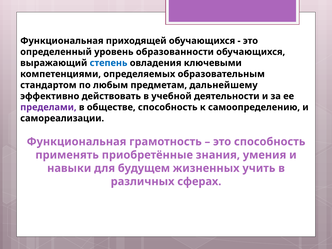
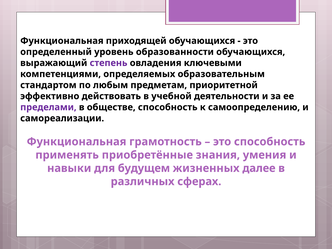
степень colour: blue -> purple (109, 63)
дальнейшему: дальнейшему -> приоритетной (224, 85)
учить: учить -> далее (259, 168)
